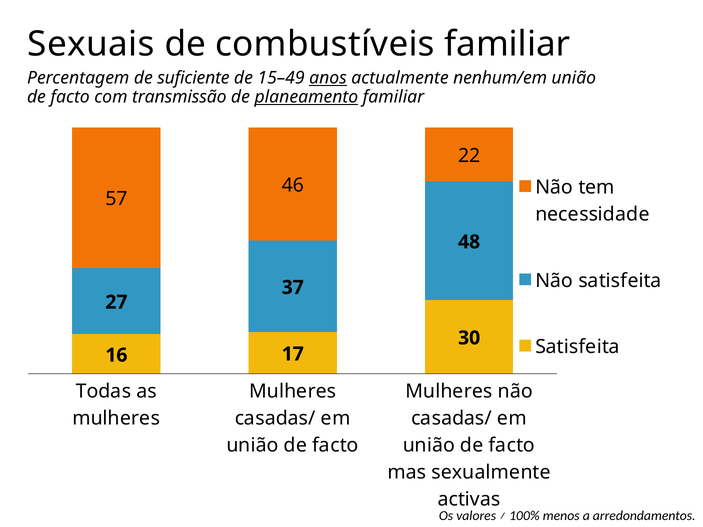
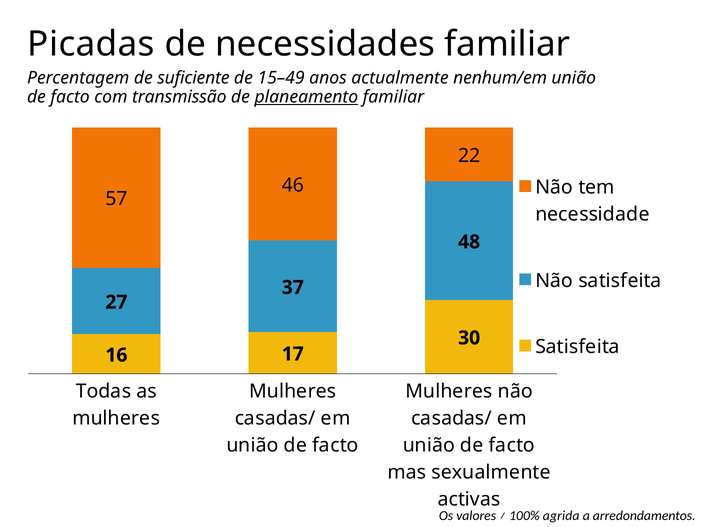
Sexuais: Sexuais -> Picadas (91, 44)
combustíveis: combustíveis -> necessidades (325, 44)
anos underline: present -> none (328, 78)
menos: menos -> agrida (561, 516)
